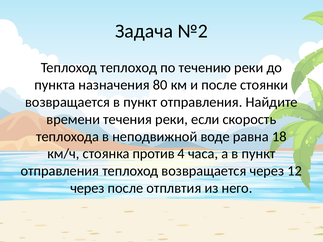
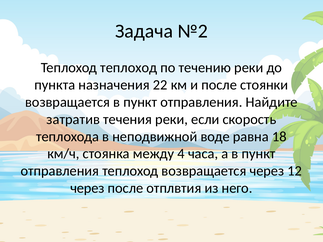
80: 80 -> 22 (160, 85)
времени: времени -> затратив (73, 119)
против: против -> между (154, 154)
